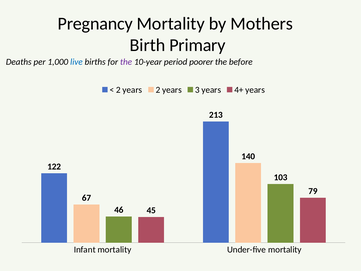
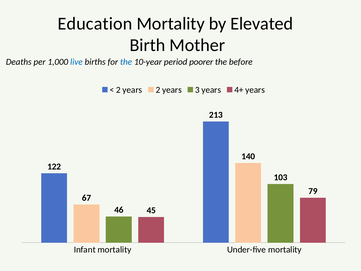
Pregnancy: Pregnancy -> Education (95, 24)
Mothers: Mothers -> Elevated (262, 24)
Primary: Primary -> Mother (197, 45)
the colour: purple -> blue (126, 62)
